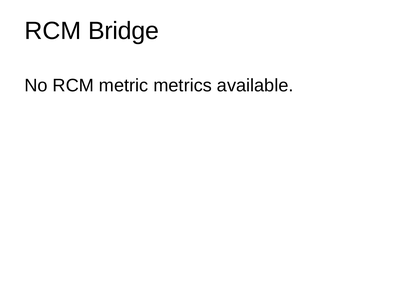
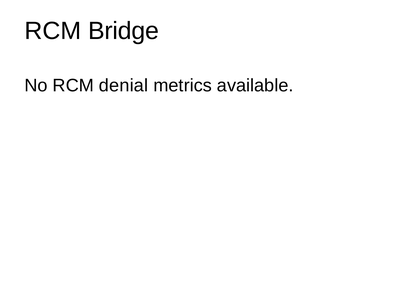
metric: metric -> denial (124, 86)
